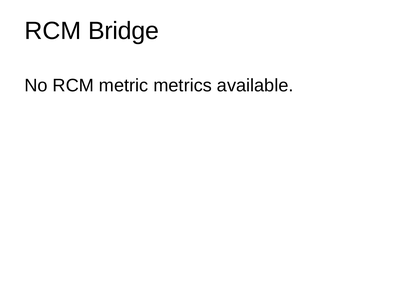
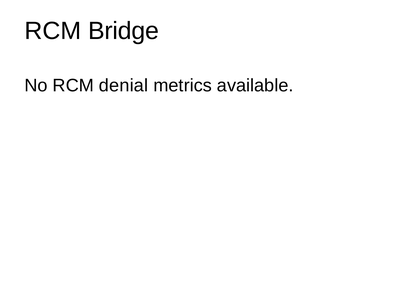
metric: metric -> denial (124, 86)
